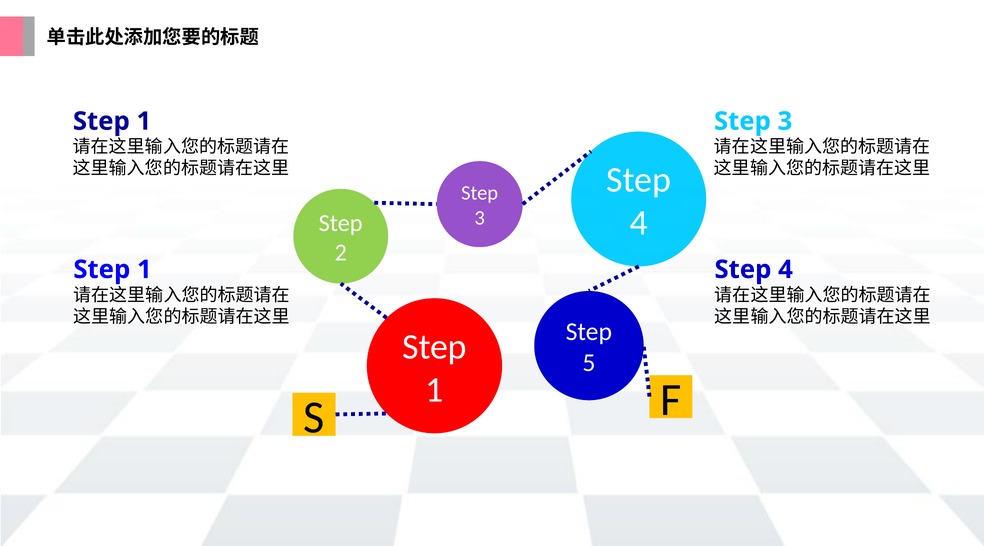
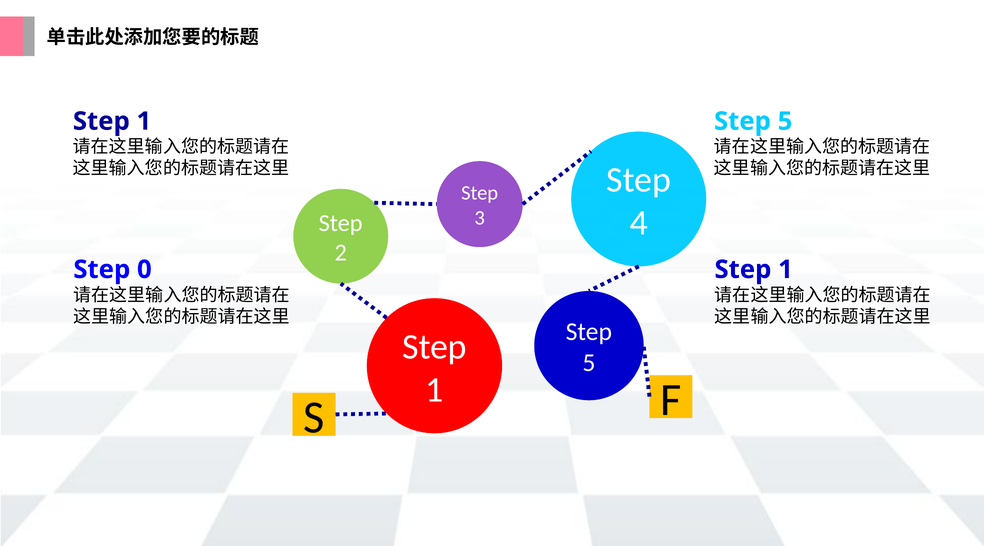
3: 3 -> 5 (785, 121)
1: 1 -> 0 (144, 270)
4: 4 -> 1 (785, 270)
